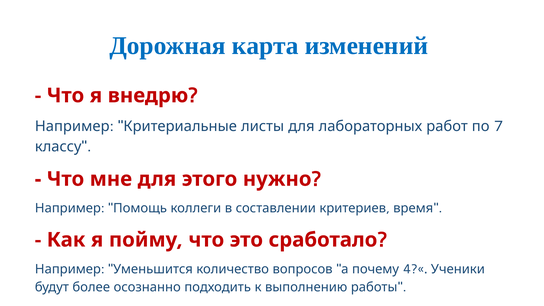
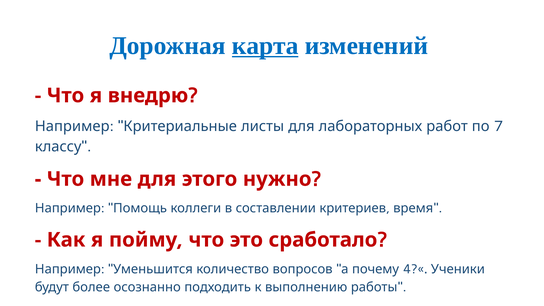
карта underline: none -> present (265, 46)
